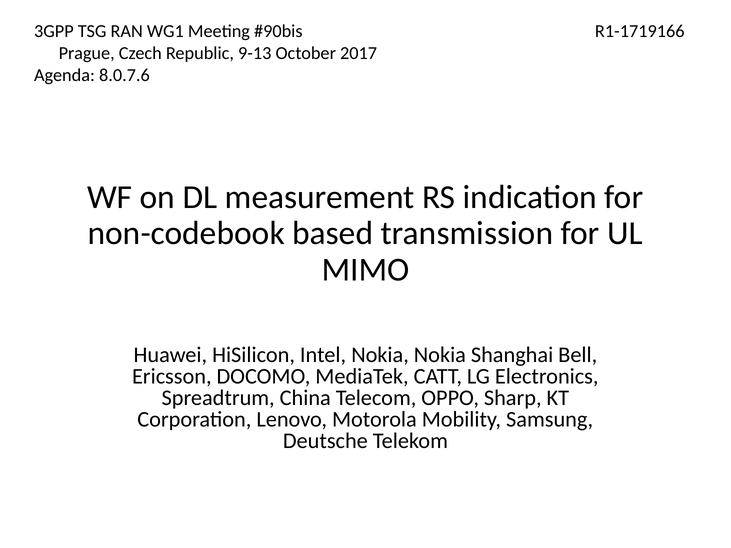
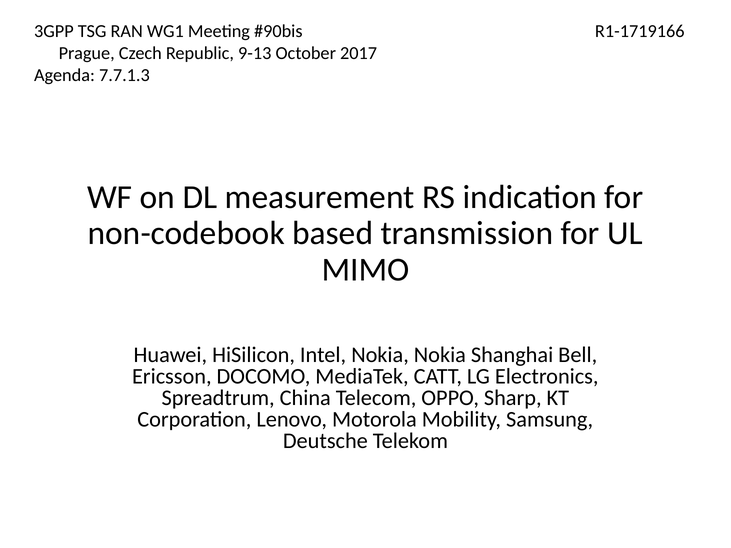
8.0.7.6: 8.0.7.6 -> 7.7.1.3 (124, 75)
